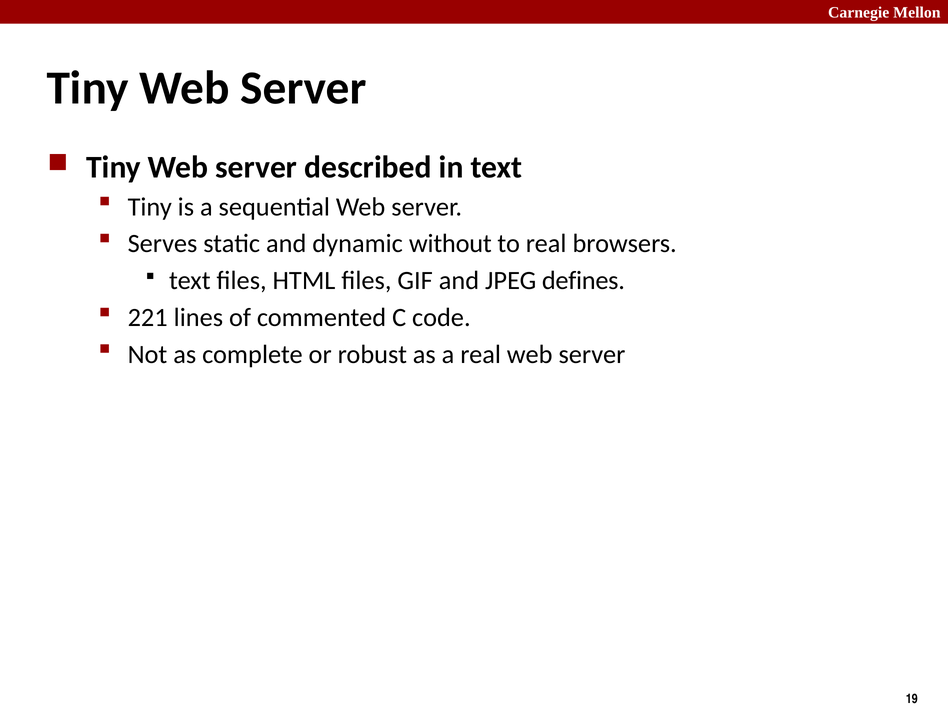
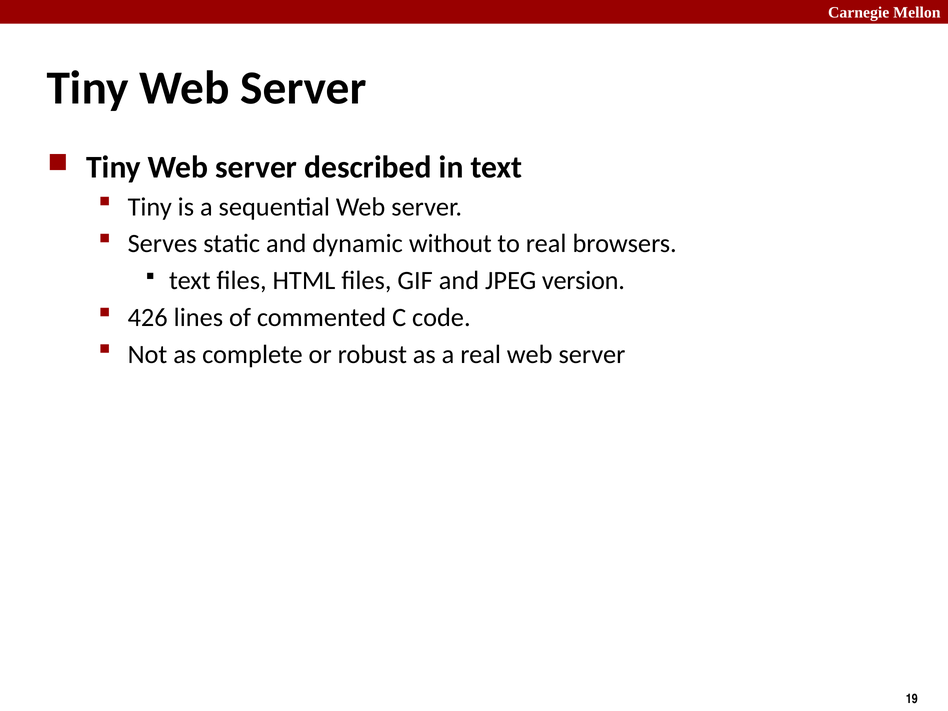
defines: defines -> version (583, 281)
221: 221 -> 426 (148, 317)
